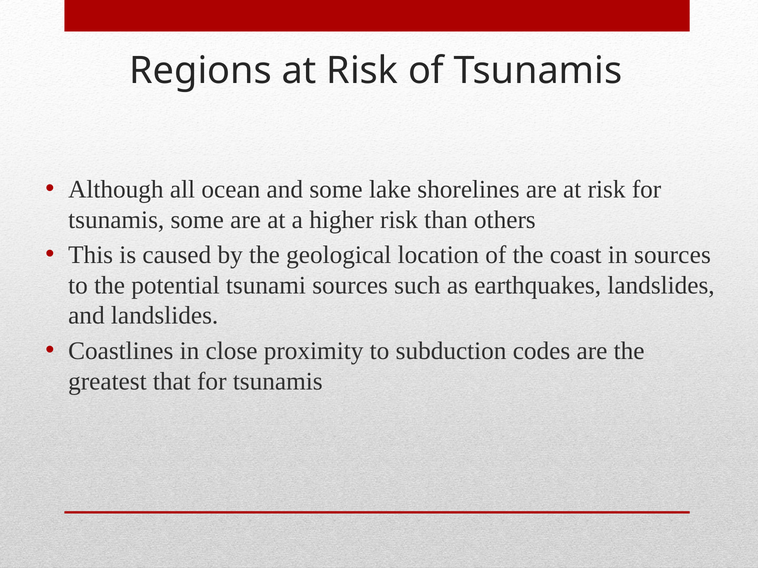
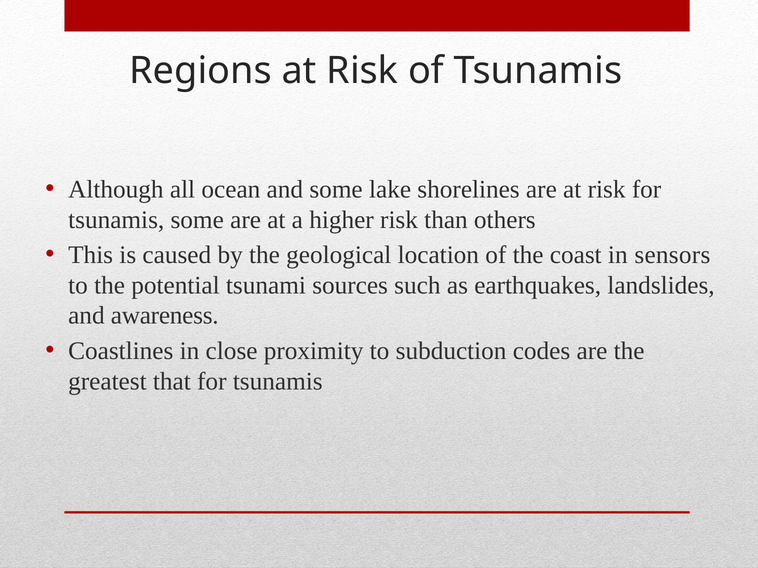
in sources: sources -> sensors (672, 255)
and landslides: landslides -> awareness (165, 316)
